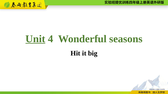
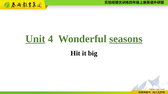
seasons underline: none -> present (126, 39)
